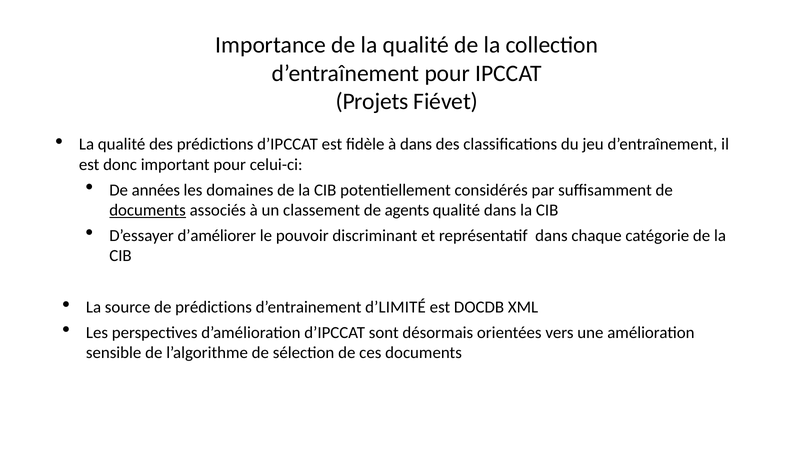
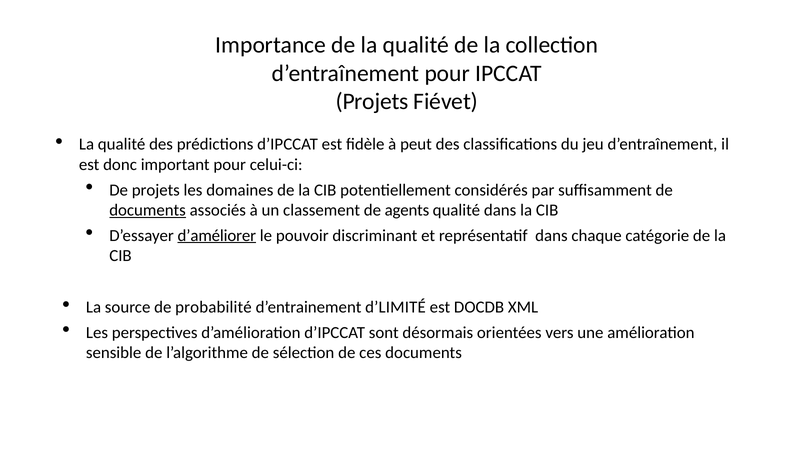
à dans: dans -> peut (416, 144)
De années: années -> projets (156, 190)
d’améliorer underline: none -> present (217, 236)
de prédictions: prédictions -> probabilité (213, 307)
